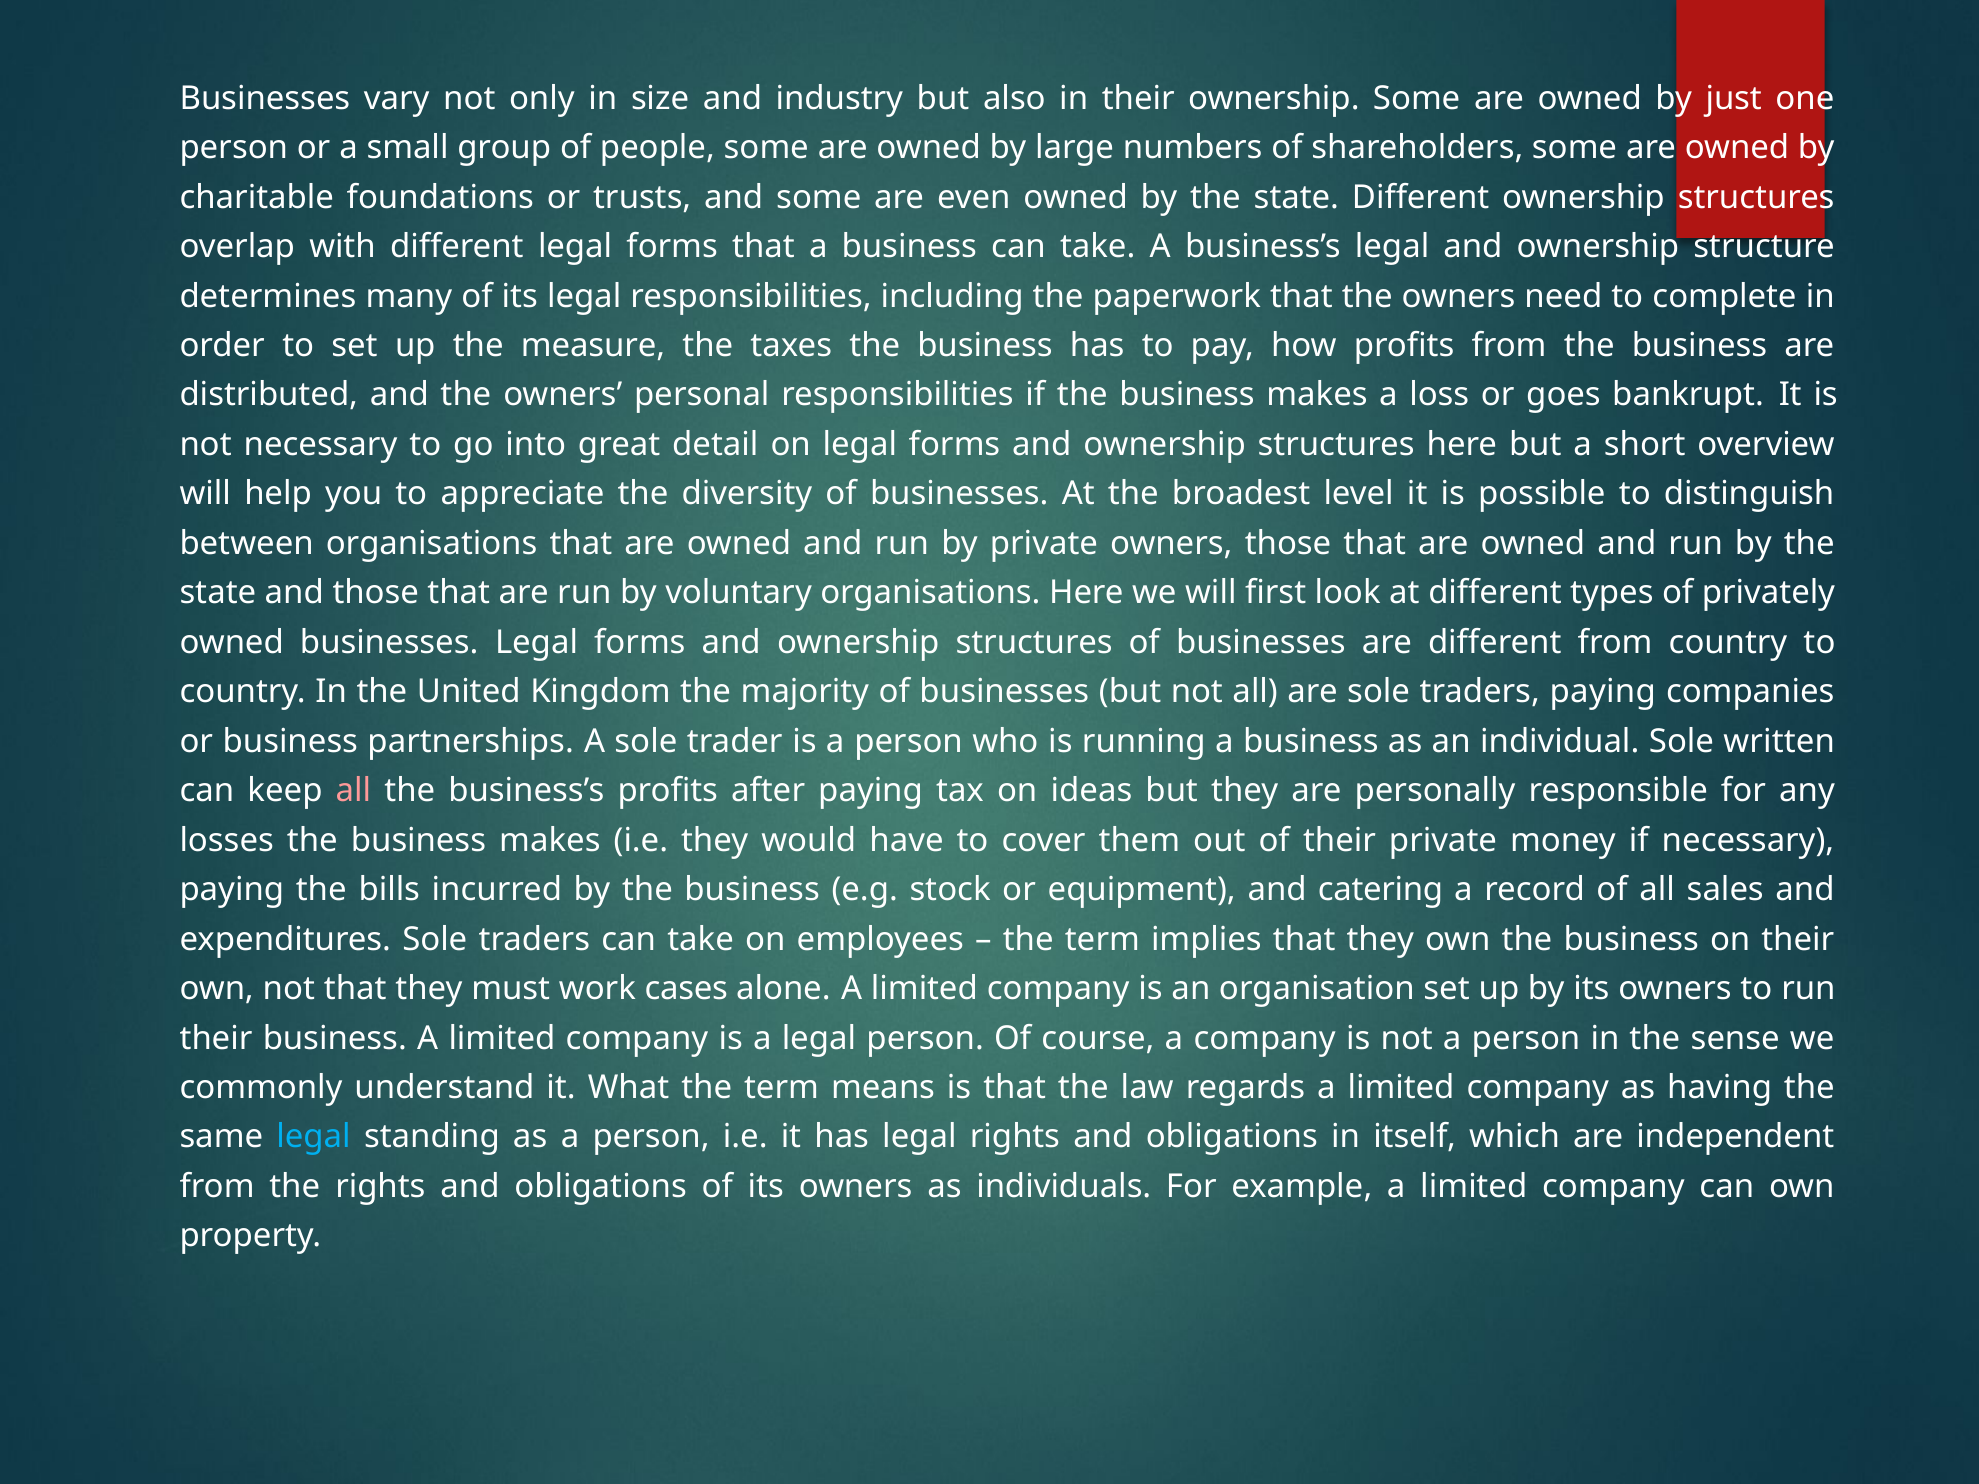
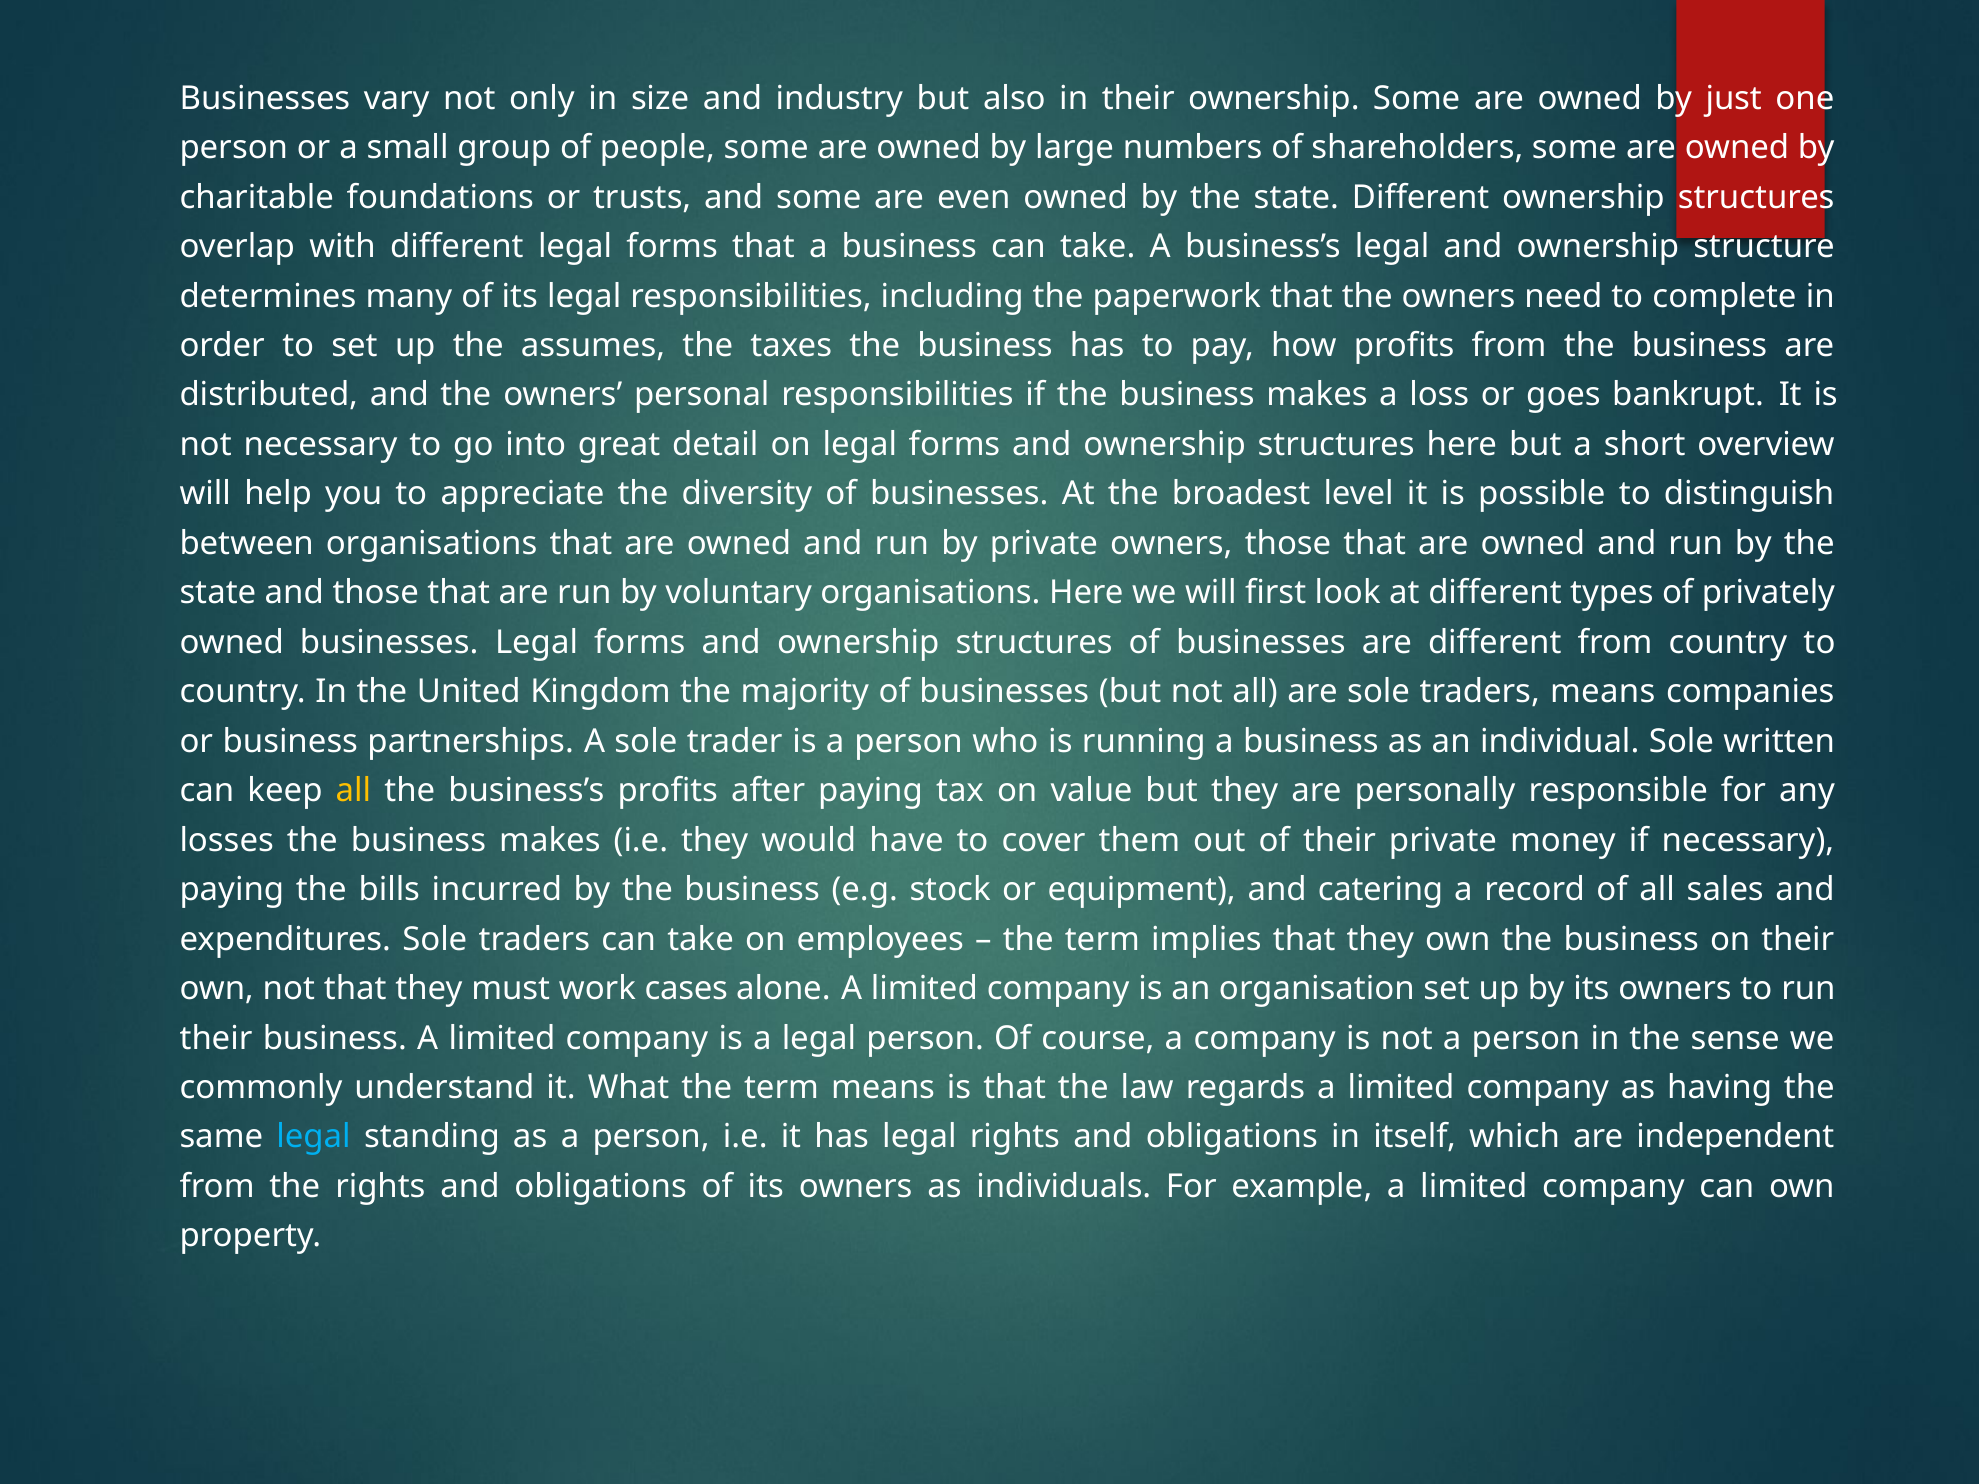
measure: measure -> assumes (593, 346)
traders paying: paying -> means (1603, 692)
all colour: pink -> yellow (353, 791)
ideas: ideas -> value (1092, 791)
